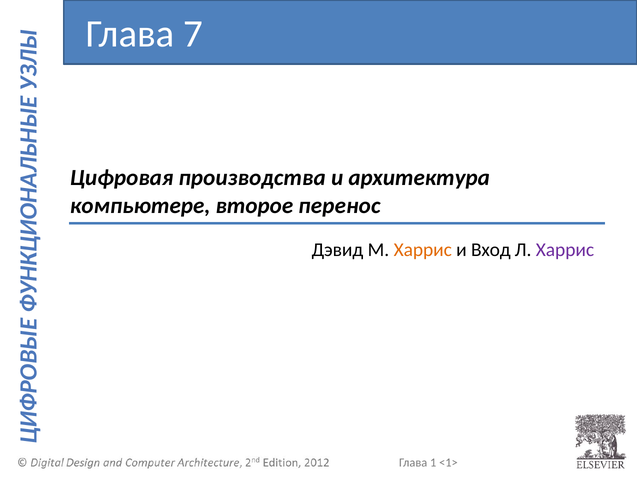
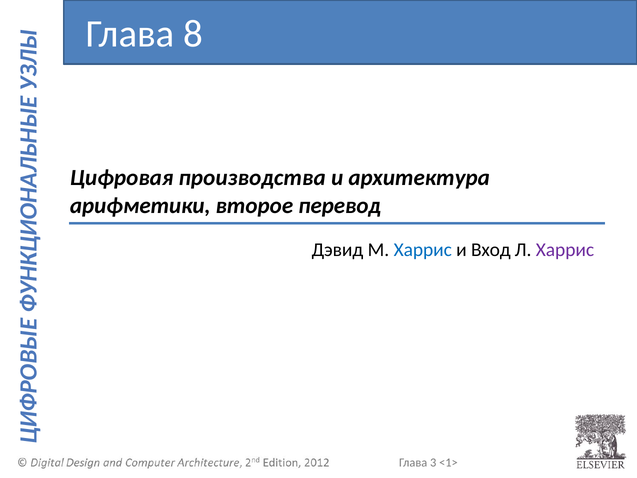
7: 7 -> 8 (193, 34)
компьютере: компьютере -> арифметики (140, 205)
перенос: перенос -> перевод (340, 205)
Харрис colour: orange -> blue (423, 250)
1: 1 -> 3 (433, 463)
